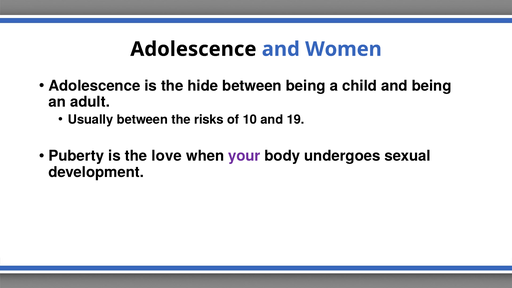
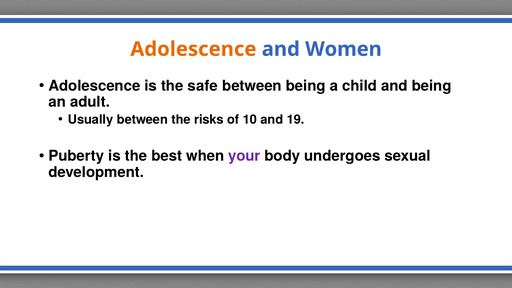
Adolescence colour: black -> orange (193, 49)
hide: hide -> safe (203, 86)
love: love -> best (167, 156)
